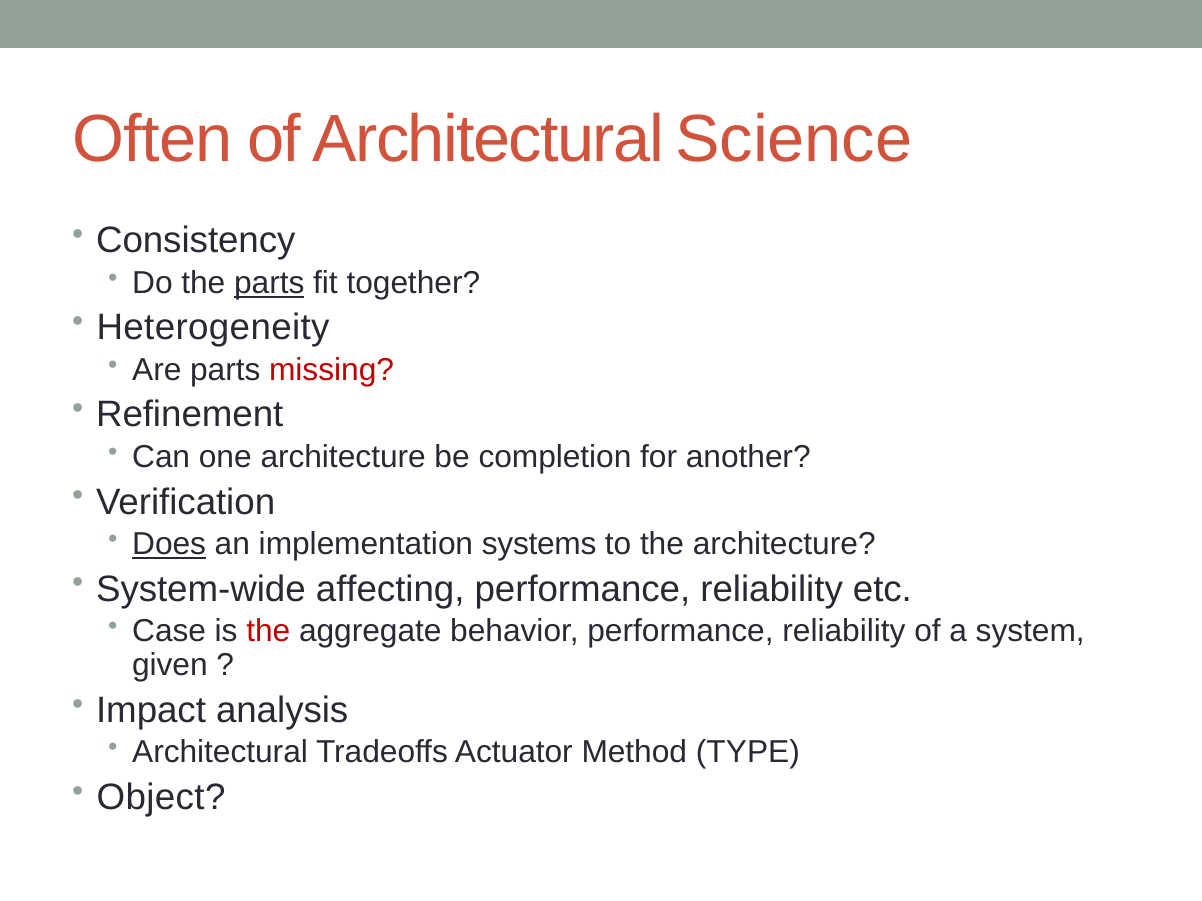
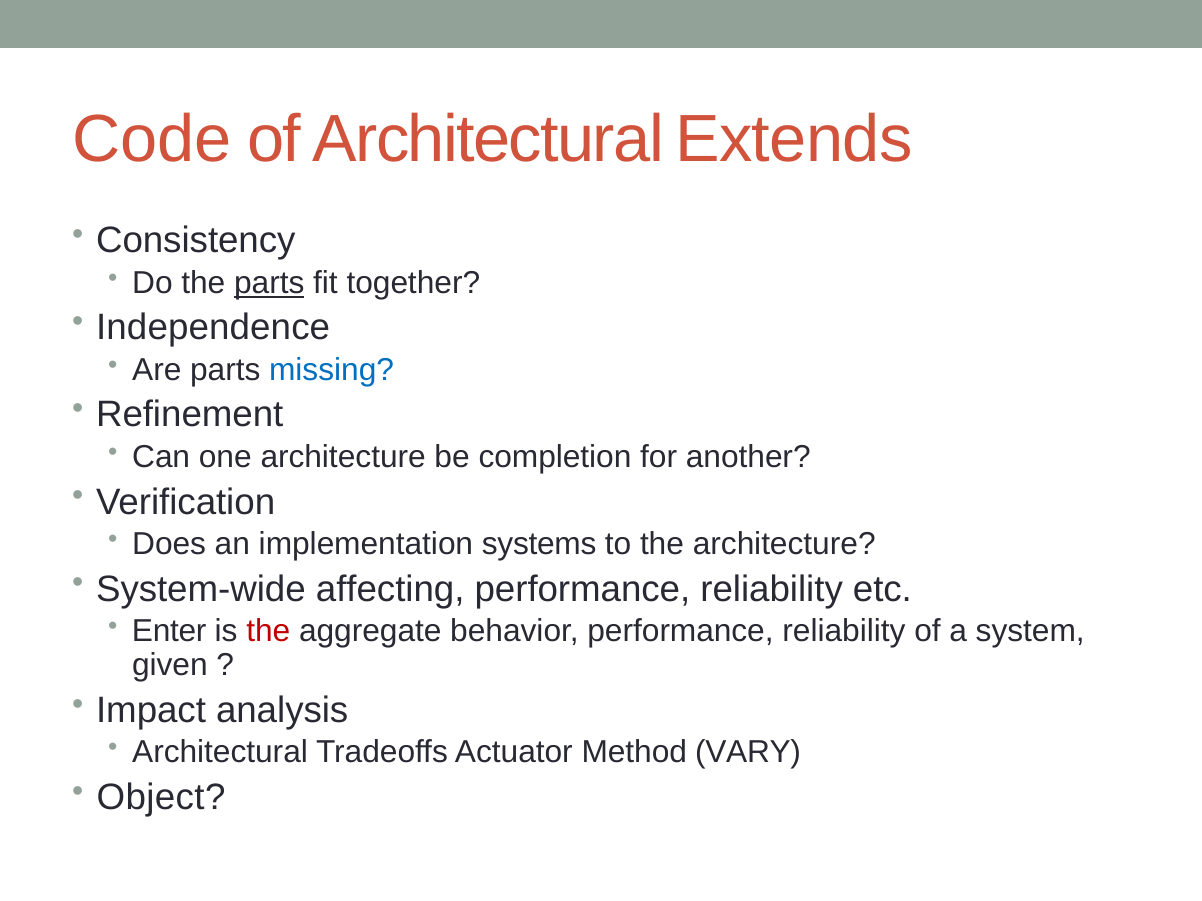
Often: Often -> Code (152, 140)
Science: Science -> Extends (794, 140)
Heterogeneity: Heterogeneity -> Independence (213, 328)
missing colour: red -> blue (332, 370)
Does underline: present -> none (169, 544)
Case: Case -> Enter (169, 632)
TYPE: TYPE -> VARY (748, 753)
